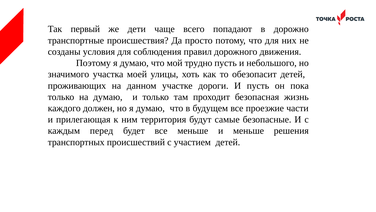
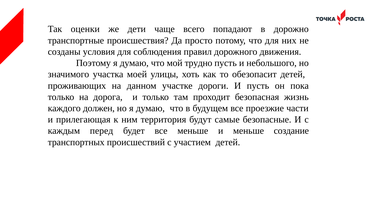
первый: первый -> оценки (85, 29)
на думаю: думаю -> дорога (108, 97)
решения: решения -> создание (291, 131)
